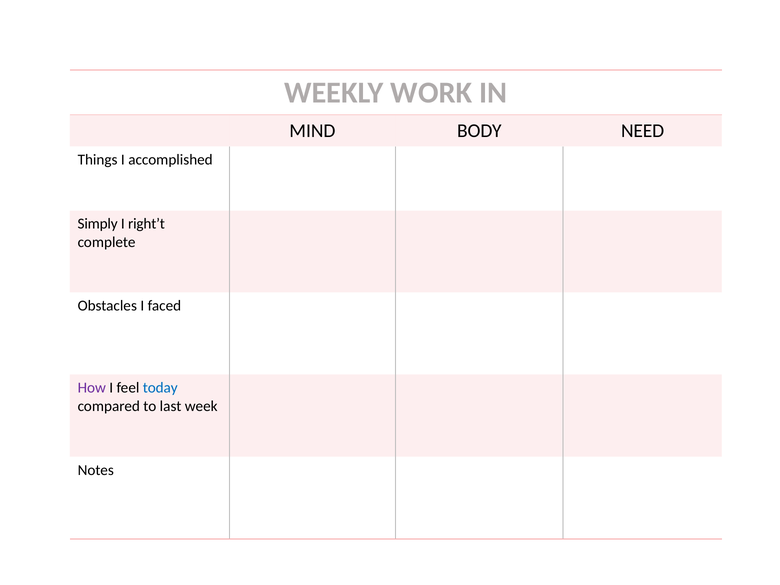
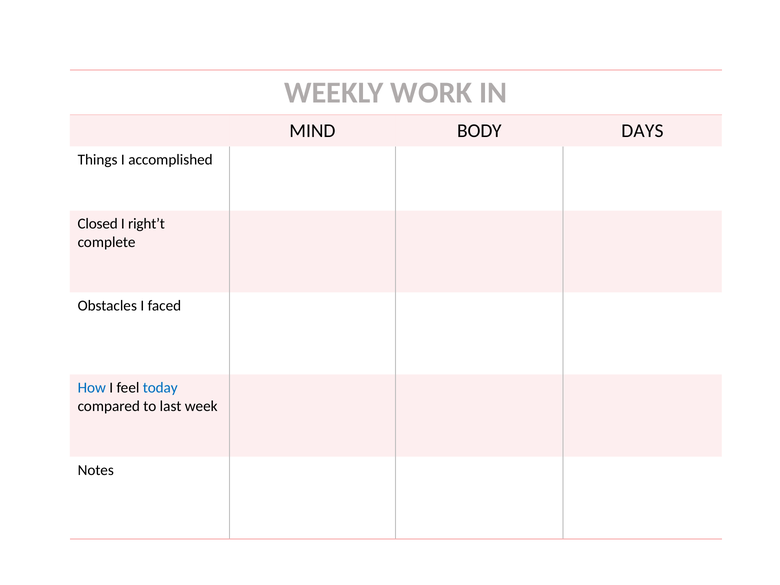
NEED: NEED -> DAYS (642, 131)
Simply: Simply -> Closed (98, 224)
How colour: purple -> blue (92, 388)
